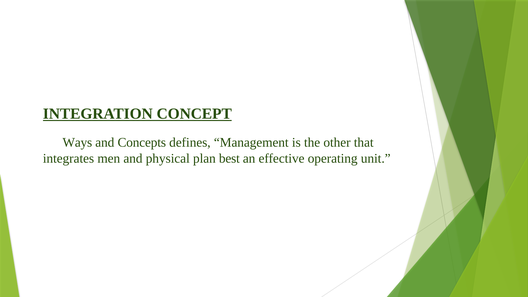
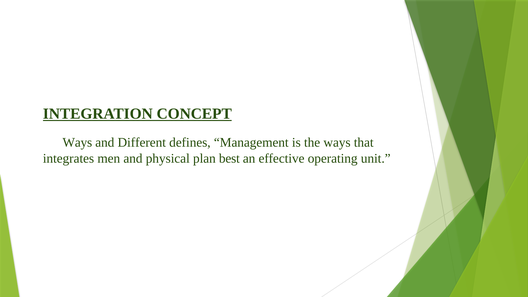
Concepts: Concepts -> Different (142, 143)
the other: other -> ways (337, 143)
